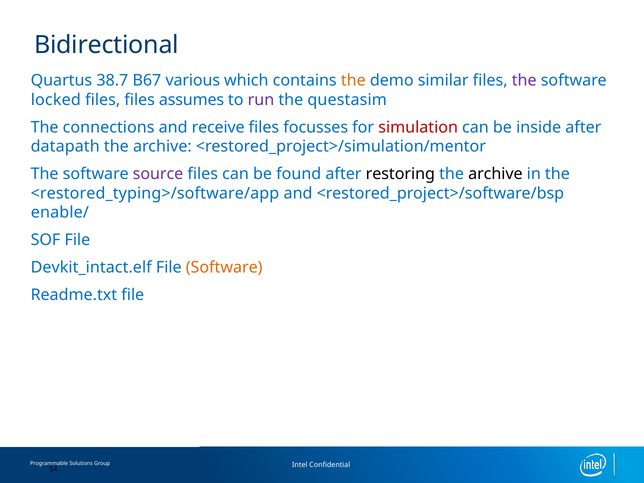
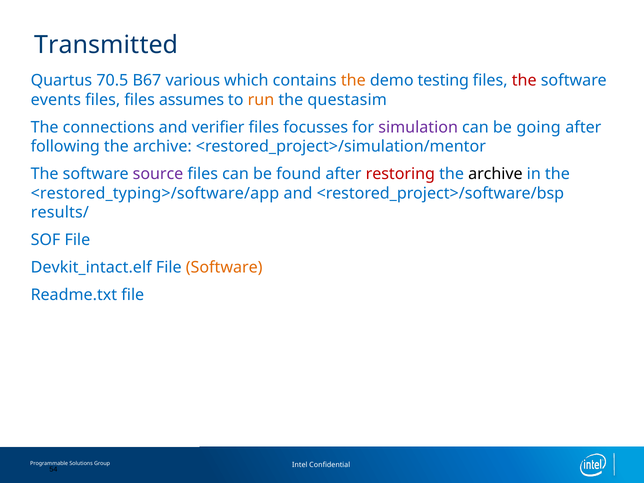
Bidirectional: Bidirectional -> Transmitted (106, 45)
38.7: 38.7 -> 70.5 (112, 81)
similar: similar -> testing (443, 81)
the colour: purple -> red (524, 81)
locked: locked -> events (56, 100)
run colour: purple -> orange (261, 100)
receive: receive -> verifier (218, 127)
simulation colour: red -> purple (418, 127)
inside: inside -> going (539, 127)
datapath: datapath -> following (65, 147)
restoring colour: black -> red (400, 174)
enable/: enable/ -> results/ (60, 213)
